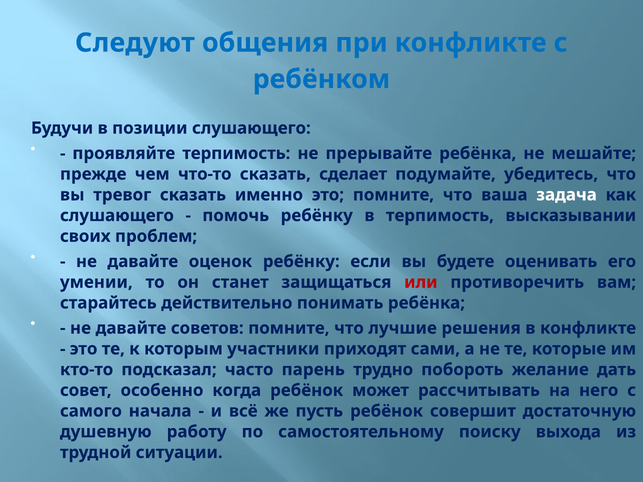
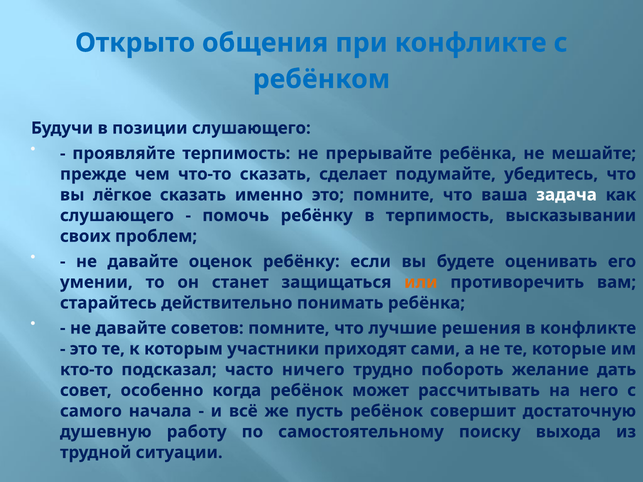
Следуют: Следуют -> Открыто (135, 43)
тревог: тревог -> лёгкое (122, 195)
или colour: red -> orange (421, 282)
парень: парень -> ничего (313, 370)
